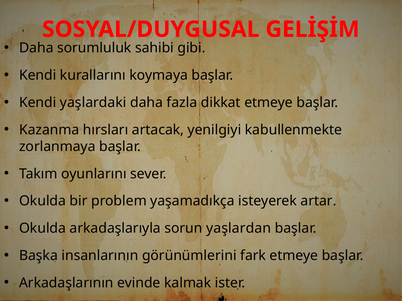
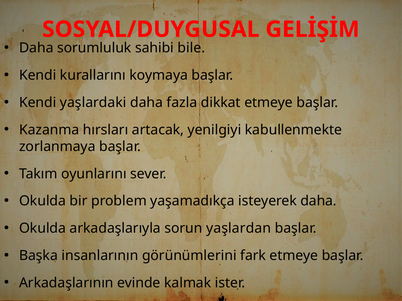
gibi: gibi -> bile (191, 48)
isteyerek artar: artar -> daha (319, 201)
